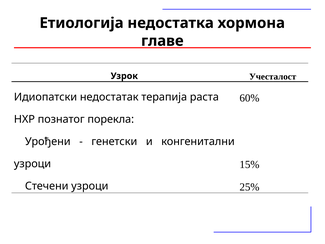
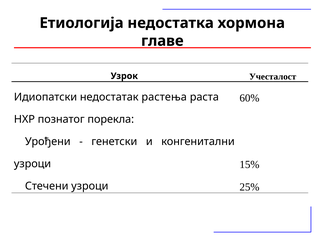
терапија: терапија -> растења (164, 97)
